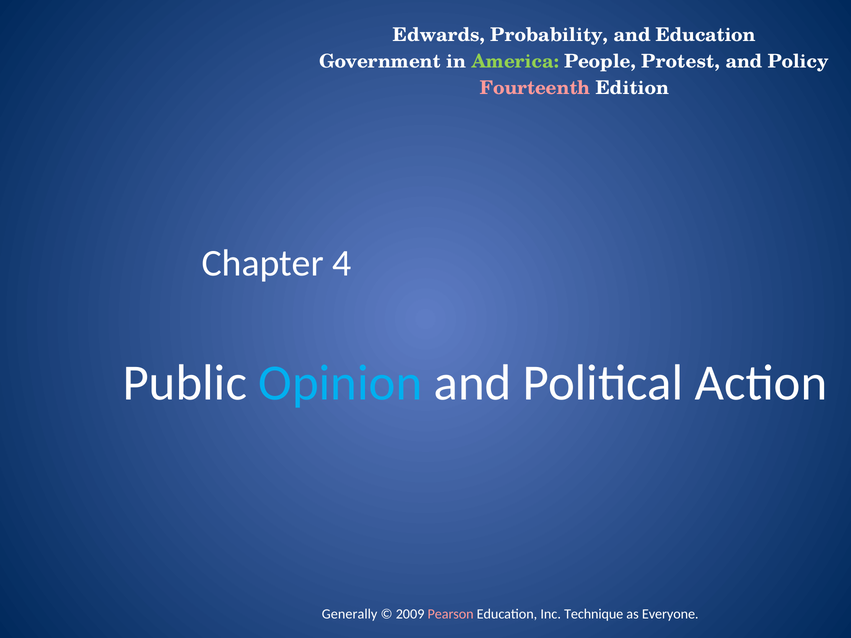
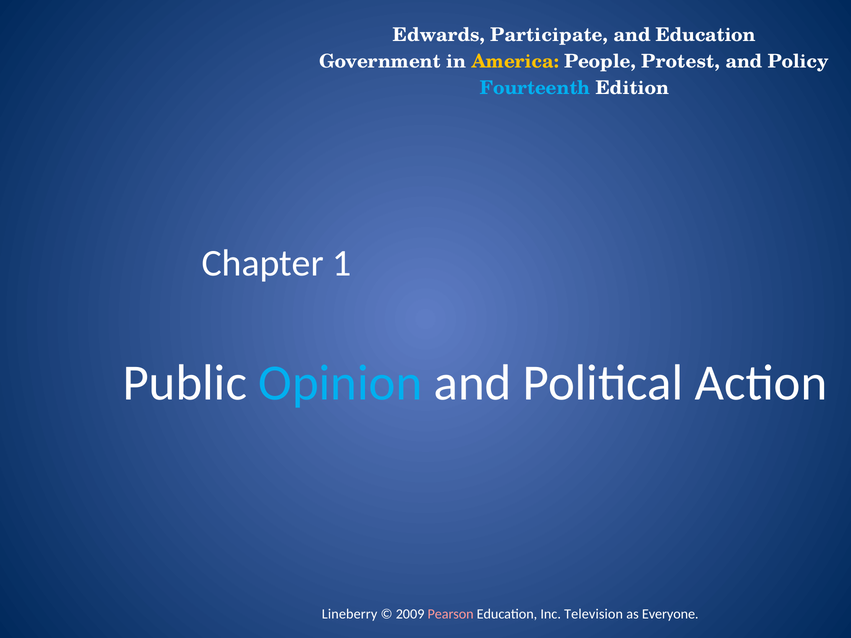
Probability: Probability -> Participate (549, 35)
America colour: light green -> yellow (515, 62)
Fourteenth colour: pink -> light blue (535, 88)
4: 4 -> 1 (342, 264)
Generally: Generally -> Lineberry (350, 614)
Technique: Technique -> Television (594, 614)
